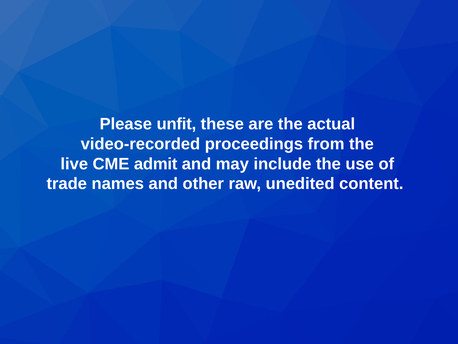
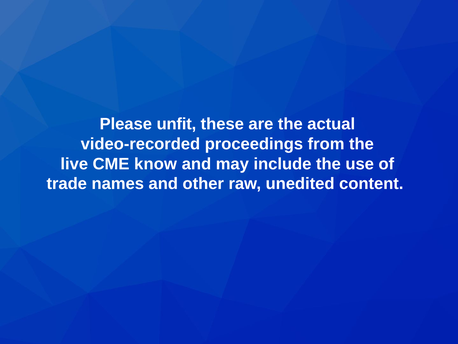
admit: admit -> know (156, 164)
